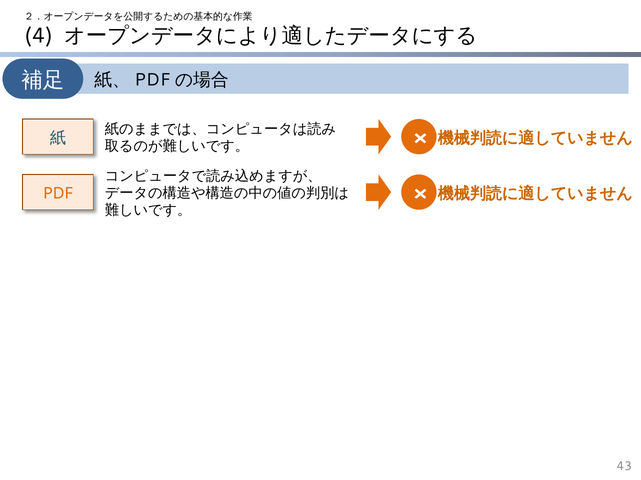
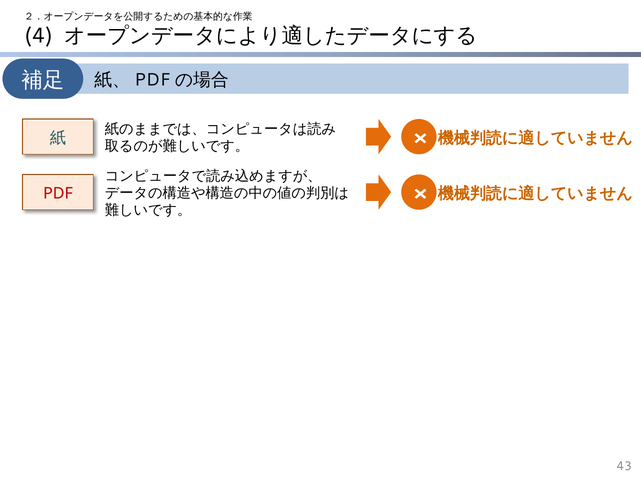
PDF colour: orange -> red (58, 194)
